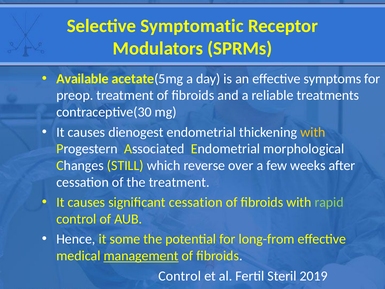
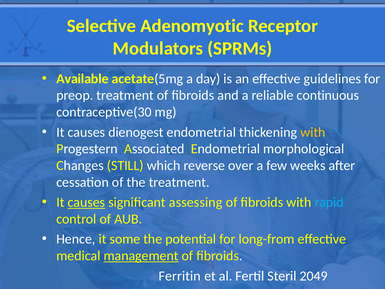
Symptomatic: Symptomatic -> Adenomyotic (192, 26)
symptoms: symptoms -> guidelines (332, 79)
treatments: treatments -> continuous (328, 95)
causes underline: none -> present (86, 202)
significant cessation: cessation -> assessing (196, 202)
rapid colour: light green -> light blue (329, 202)
Control: Control -> Ferritin (180, 276)
2019: 2019 -> 2049 (314, 276)
